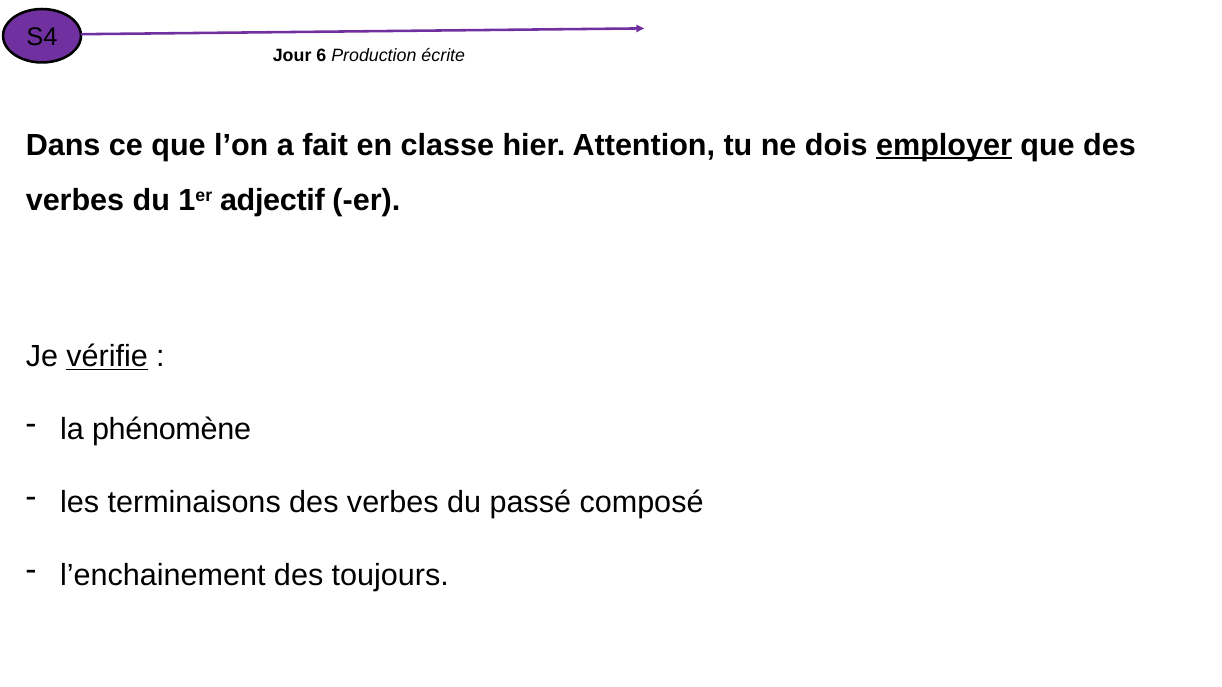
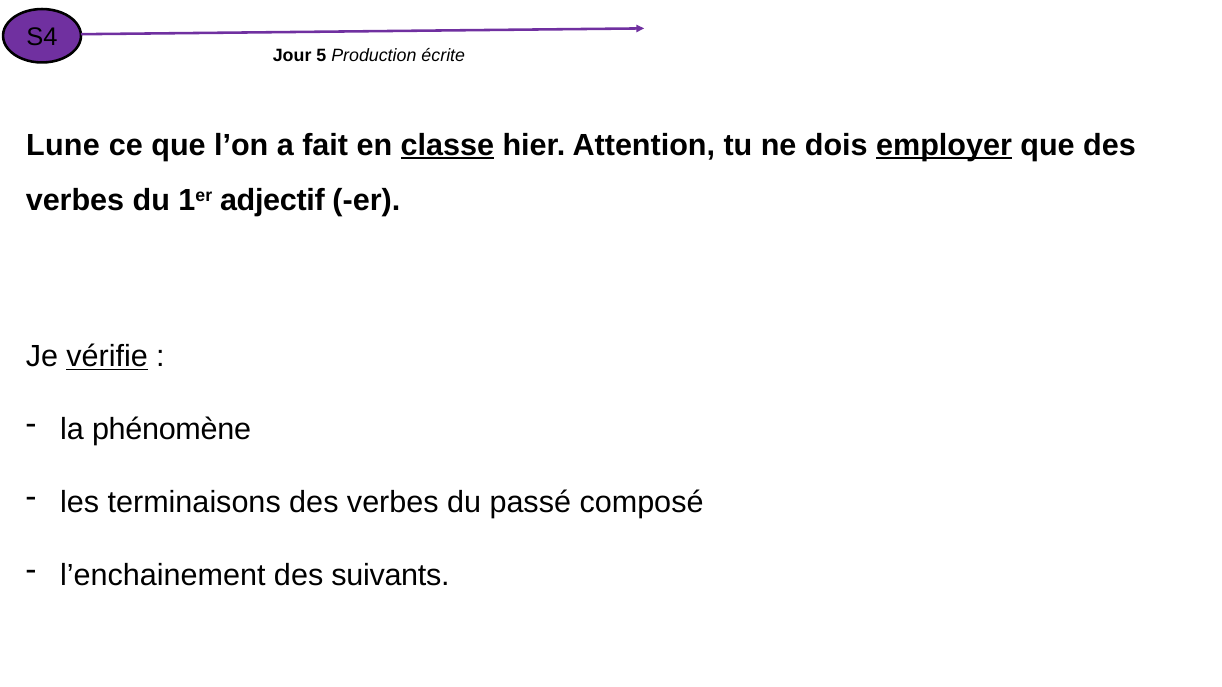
6: 6 -> 5 (321, 56)
Dans: Dans -> Lune (63, 145)
classe underline: none -> present (447, 145)
toujours: toujours -> suivants (390, 576)
